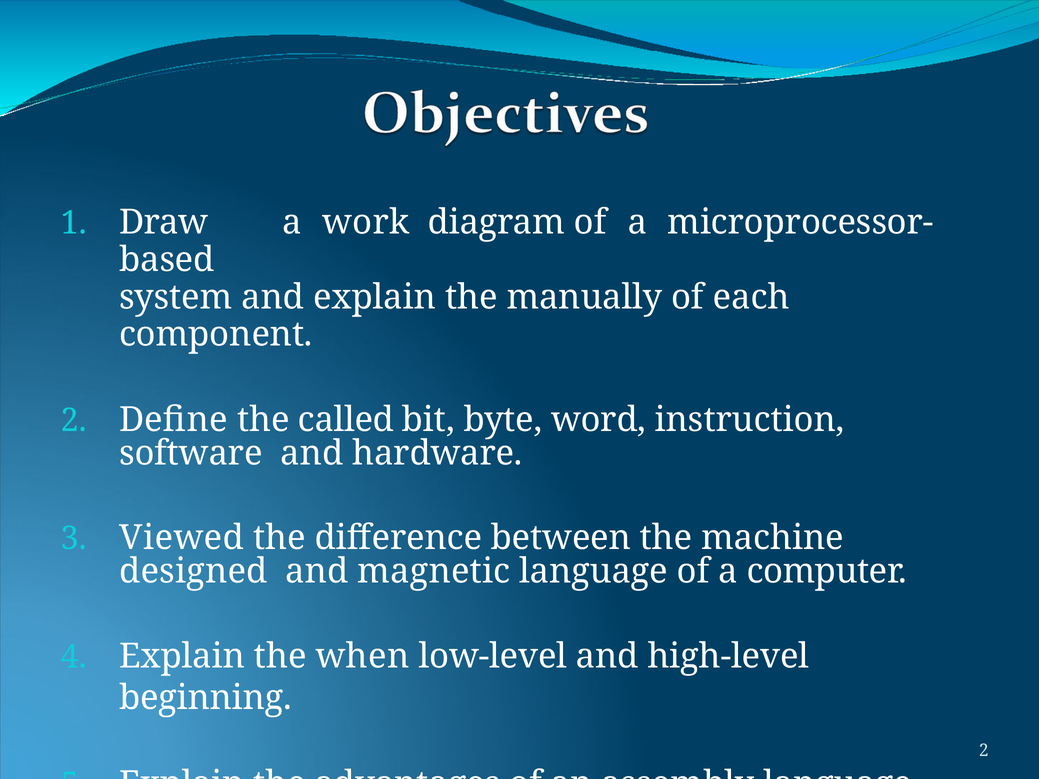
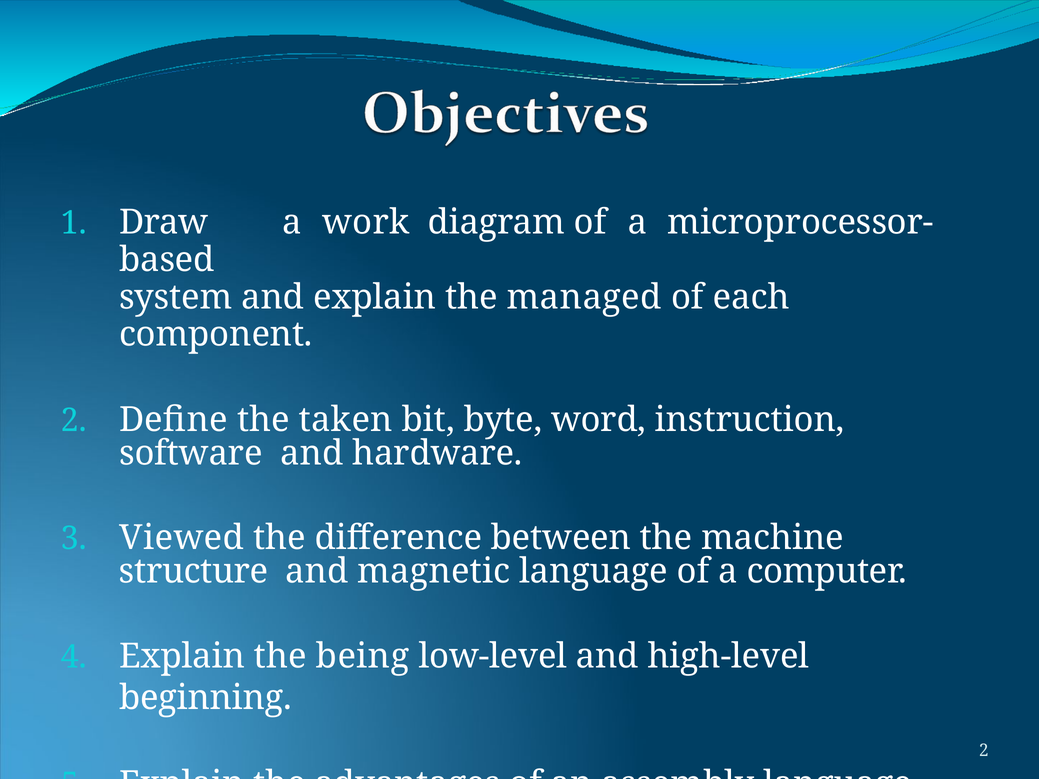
manually: manually -> managed (584, 297)
called: called -> taken (346, 420)
designed: designed -> structure (194, 571)
when: when -> being (363, 657)
